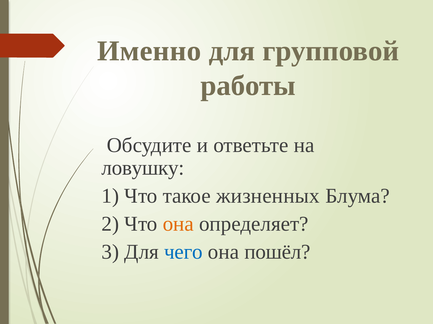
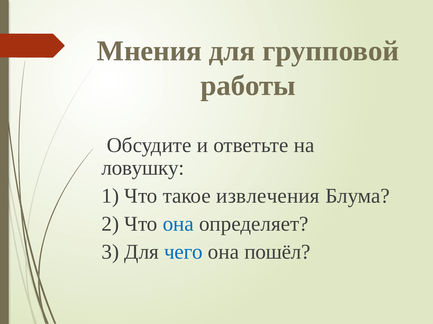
Именно: Именно -> Мнения (149, 51)
жизненных: жизненных -> извлечения (268, 196)
она colour: orange -> blue (178, 224)
